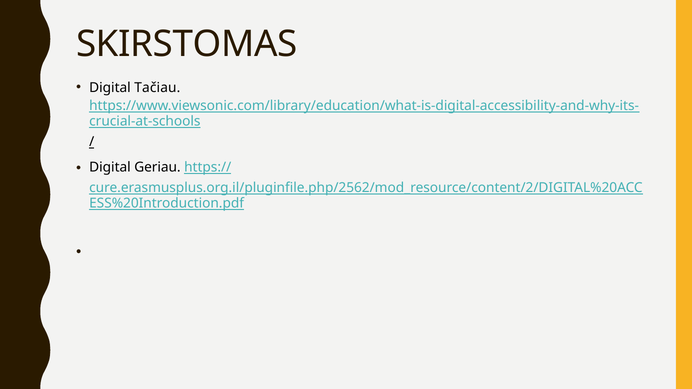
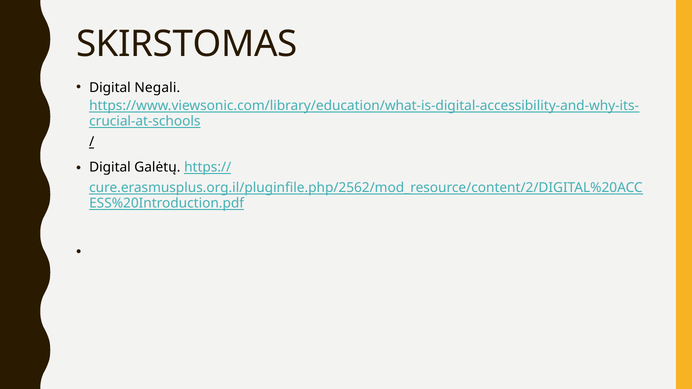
Tačiau: Tačiau -> Negali (157, 88)
Geriau: Geriau -> Galėtų (157, 167)
